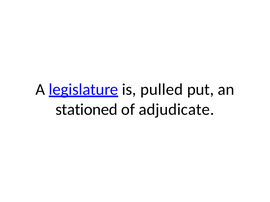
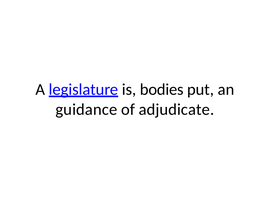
pulled: pulled -> bodies (162, 90)
stationed: stationed -> guidance (86, 110)
